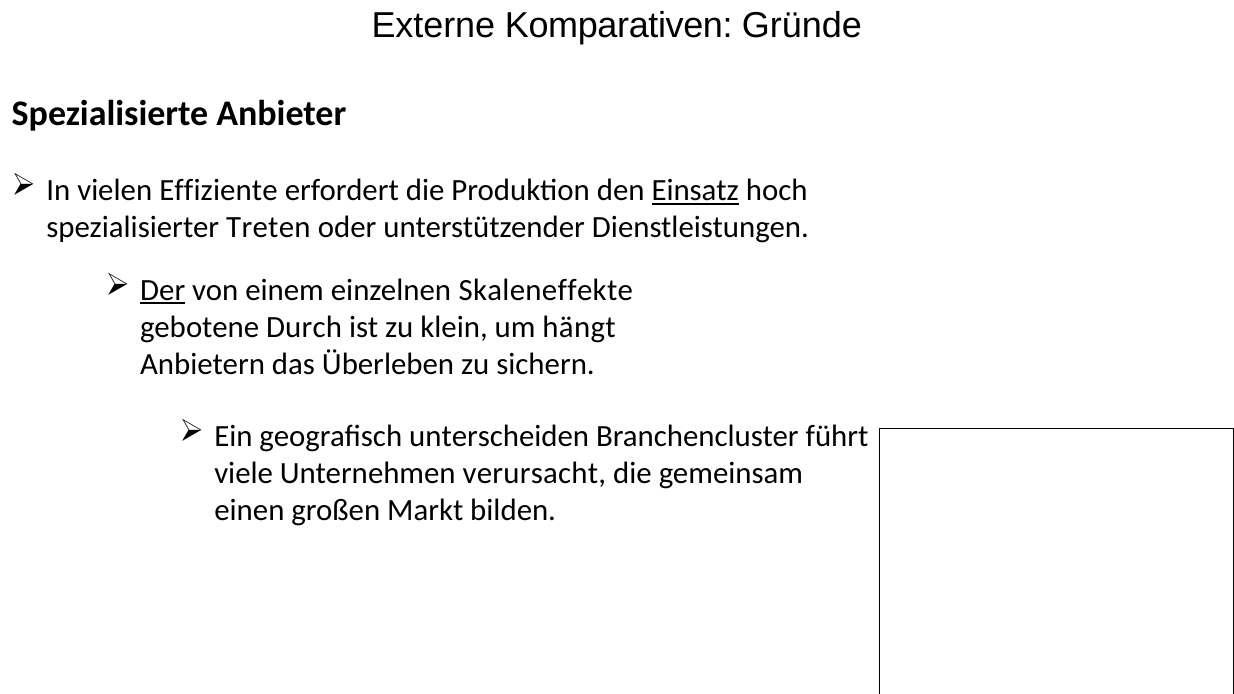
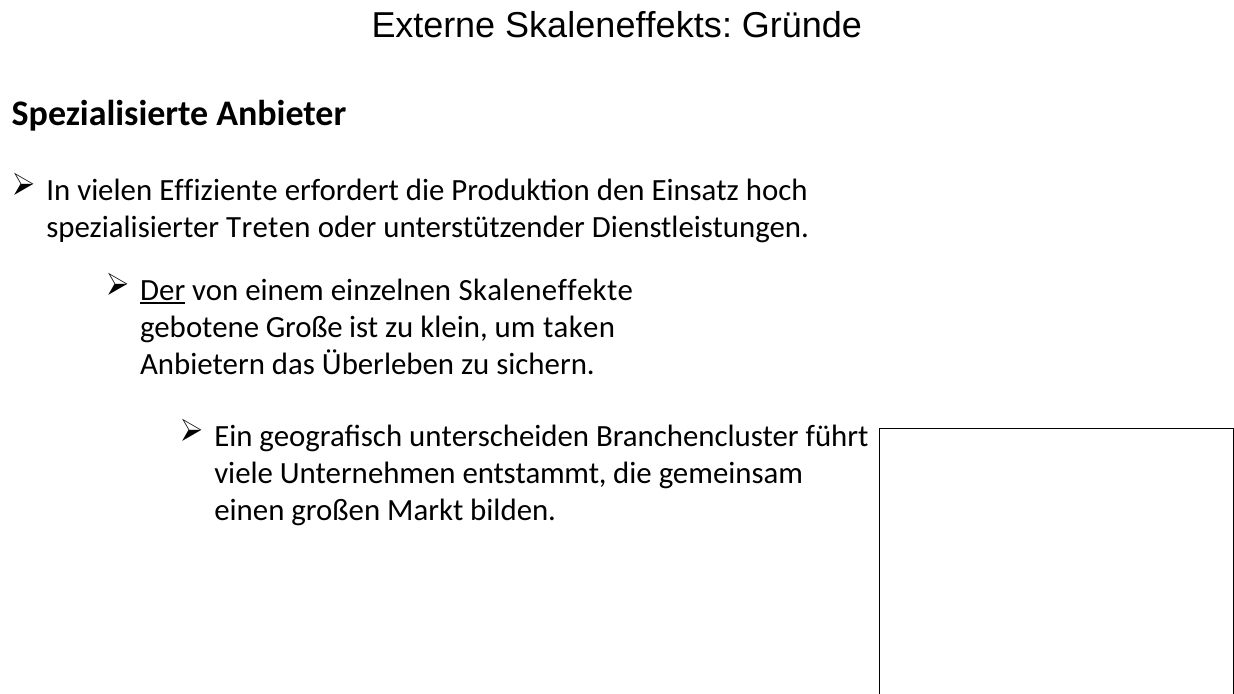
Komparativen: Komparativen -> Skaleneffekts (619, 26)
Einsatz underline: present -> none (695, 191)
Durch: Durch -> Große (304, 327)
hängt: hängt -> taken (579, 327)
verursacht: verursacht -> entstammt (535, 473)
